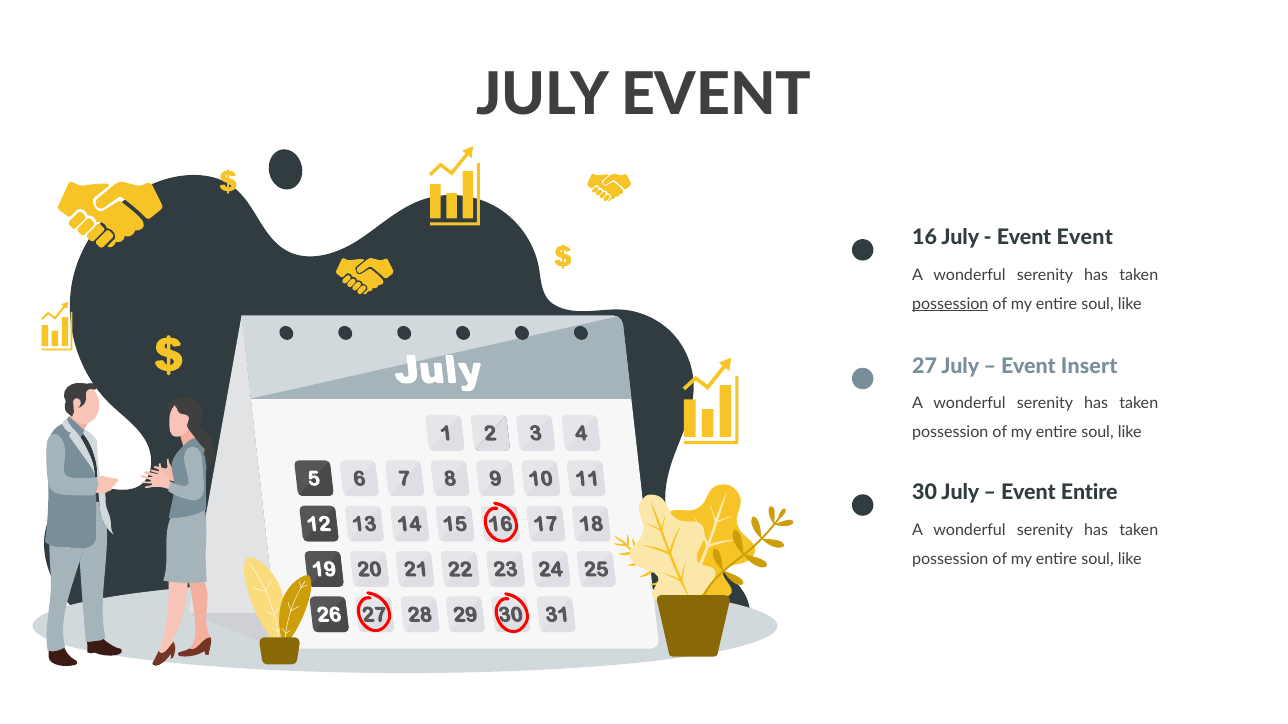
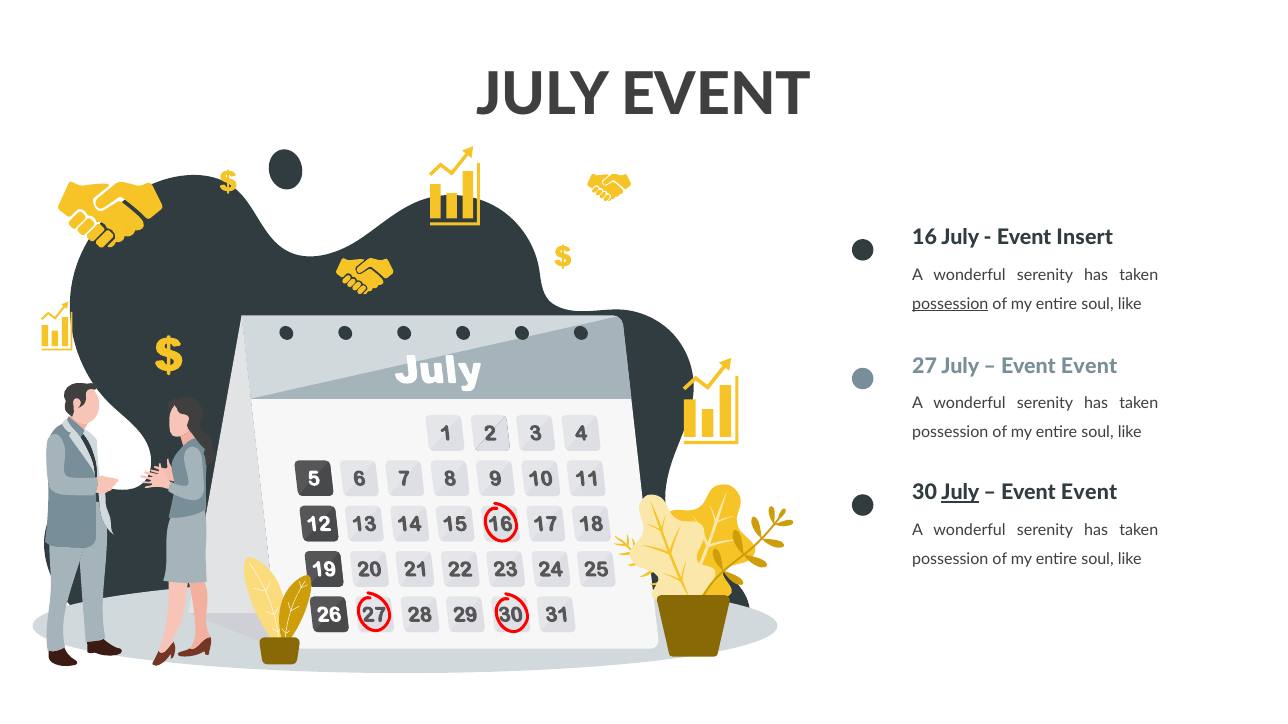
Event Event: Event -> Insert (1085, 238)
Insert: Insert -> Event (1089, 367)
July underline: none -> present (960, 493)
Entire: Entire -> Event (1089, 493)
